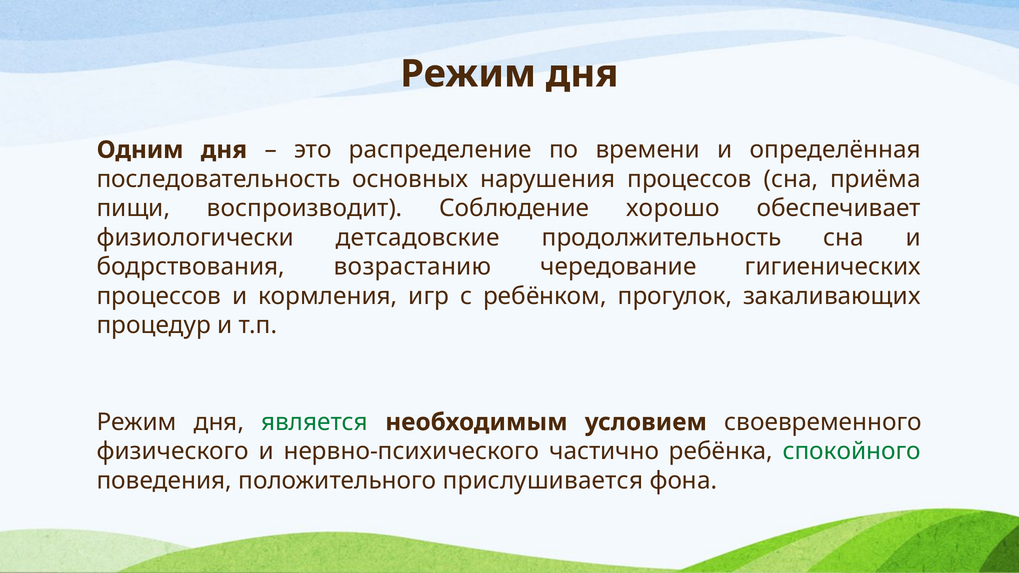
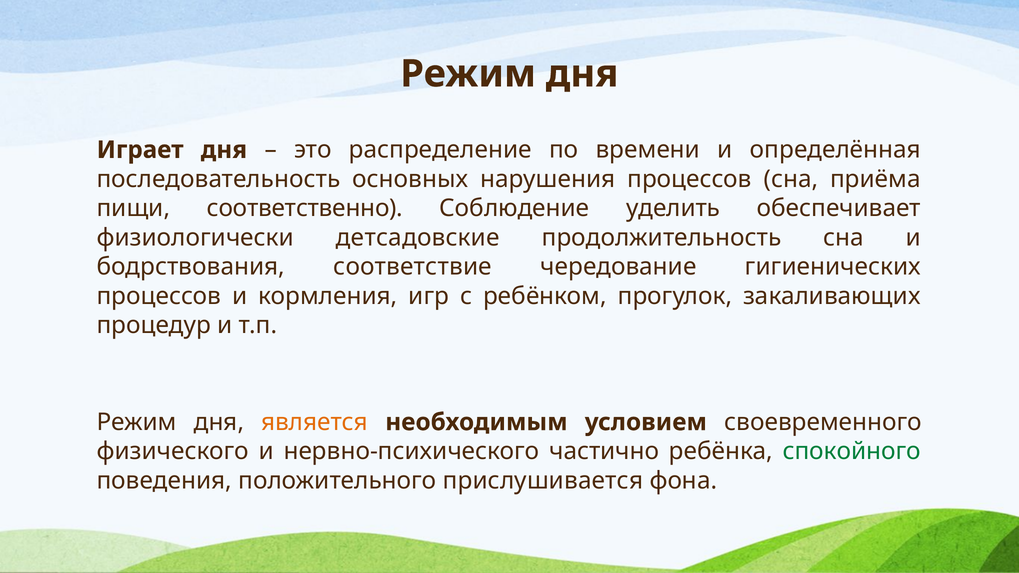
Одним: Одним -> Играет (140, 150)
воспроизводит: воспроизводит -> соответственно (305, 208)
хорошо: хорошо -> уделить (673, 208)
возрастанию: возрастанию -> соответствие (413, 267)
является colour: green -> orange (315, 422)
